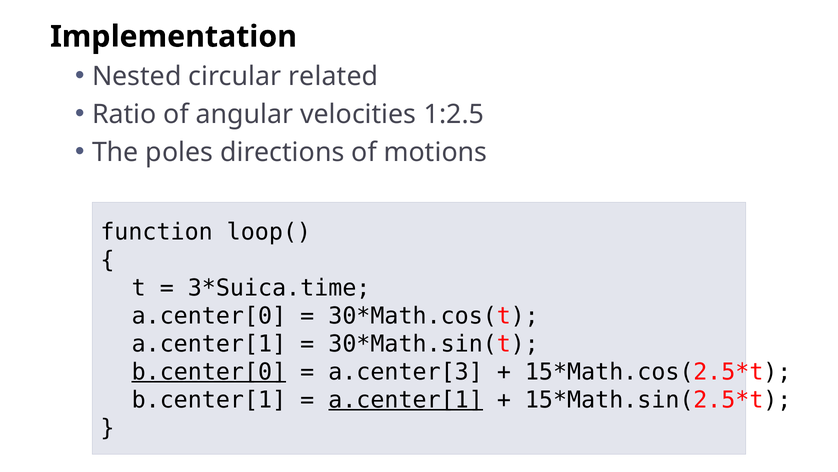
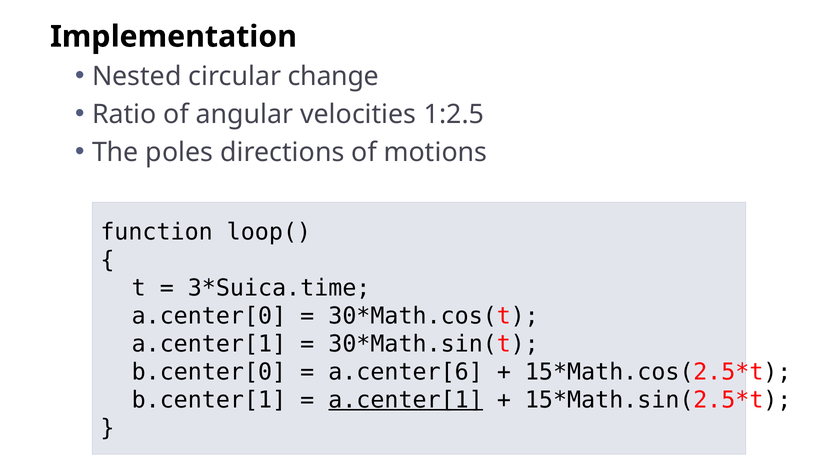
related: related -> change (333, 76)
b.center[0 underline: present -> none (209, 371)
a.center[3: a.center[3 -> a.center[6 (406, 371)
